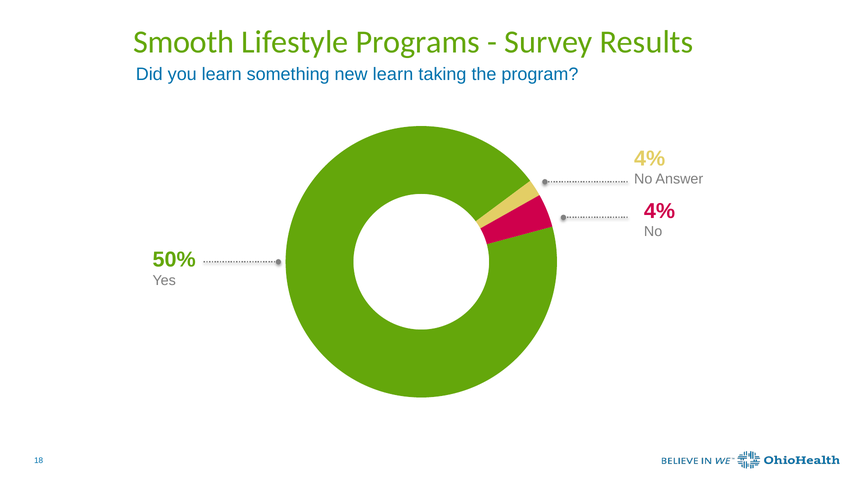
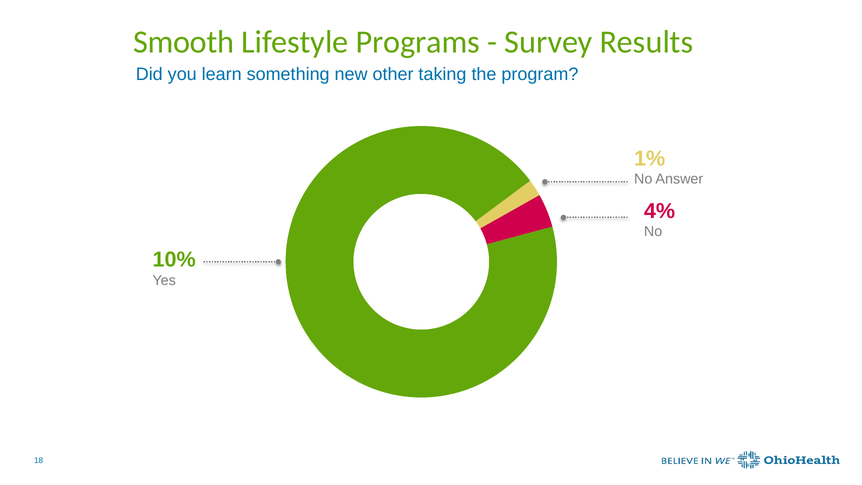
new learn: learn -> other (393, 74)
4%: 4% -> 1% (650, 159)
50%: 50% -> 10% (174, 260)
